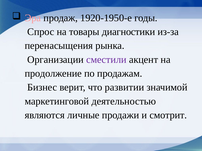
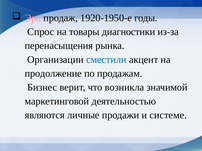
сместили colour: purple -> blue (106, 60)
развитии: развитии -> возникла (124, 88)
смотрит: смотрит -> системе (168, 115)
